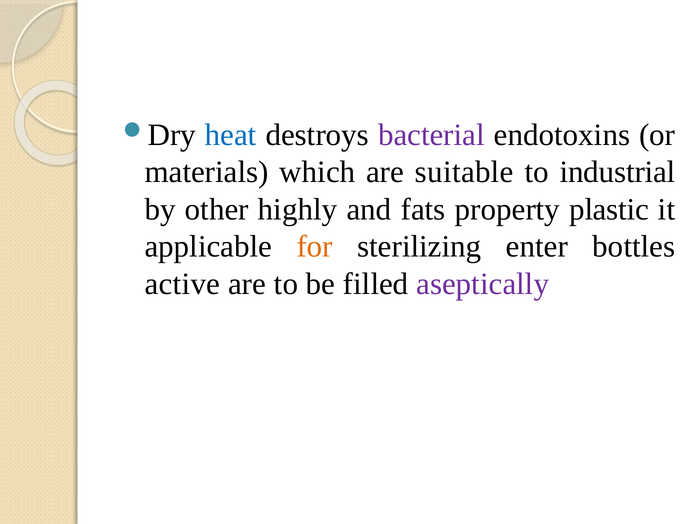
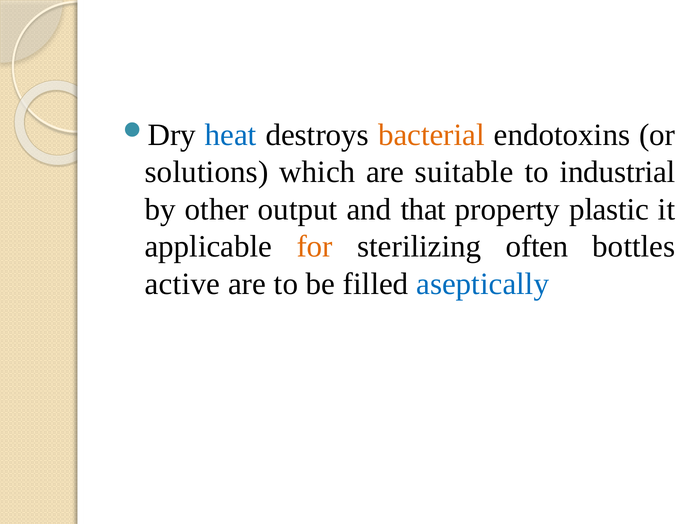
bacterial colour: purple -> orange (431, 135)
materials: materials -> solutions (207, 172)
highly: highly -> output (298, 210)
fats: fats -> that (423, 210)
enter: enter -> often (537, 247)
aseptically colour: purple -> blue (483, 284)
